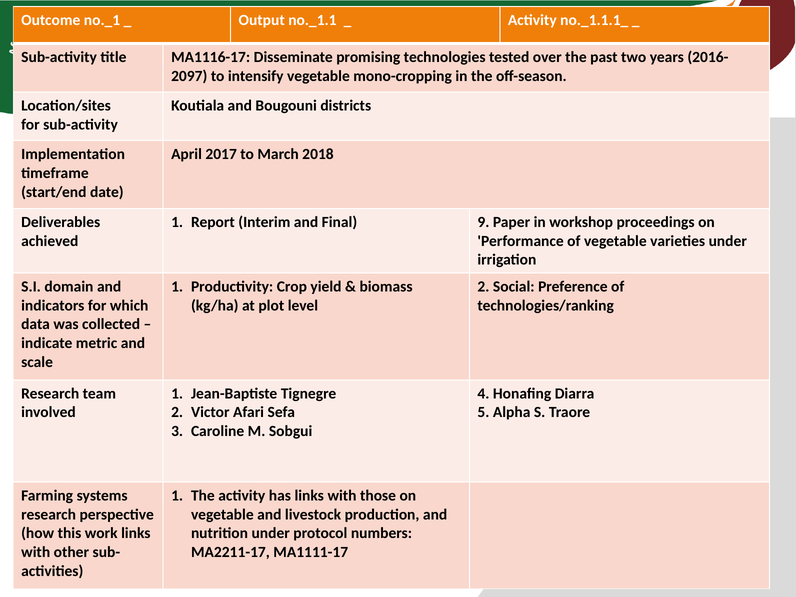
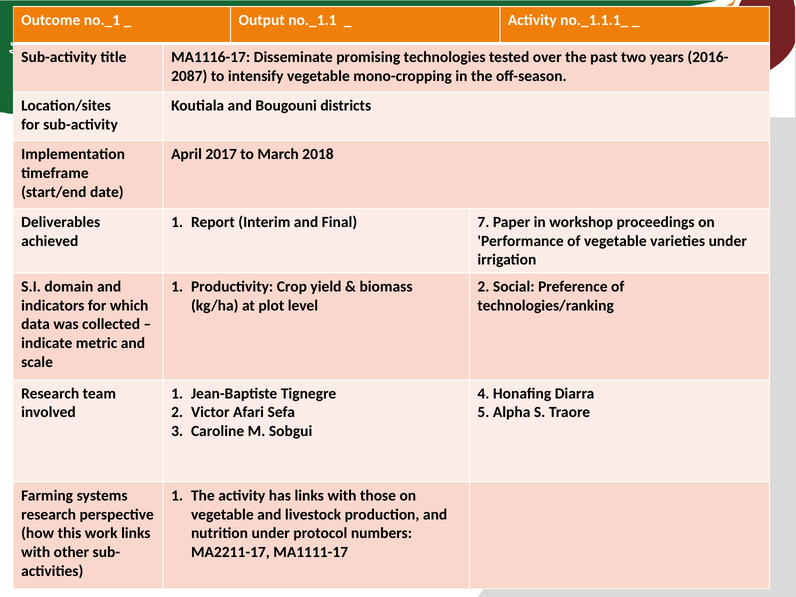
2097: 2097 -> 2087 (189, 76)
9: 9 -> 7 (483, 222)
